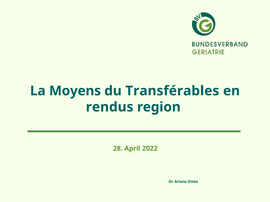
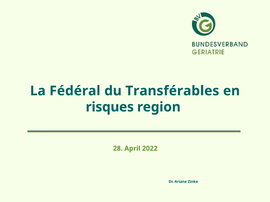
Moyens: Moyens -> Fédéral (75, 91)
rendus: rendus -> risques (110, 107)
